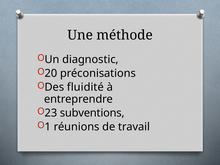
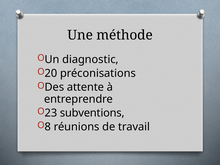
fluidité: fluidité -> attente (85, 87)
1: 1 -> 8 (48, 127)
